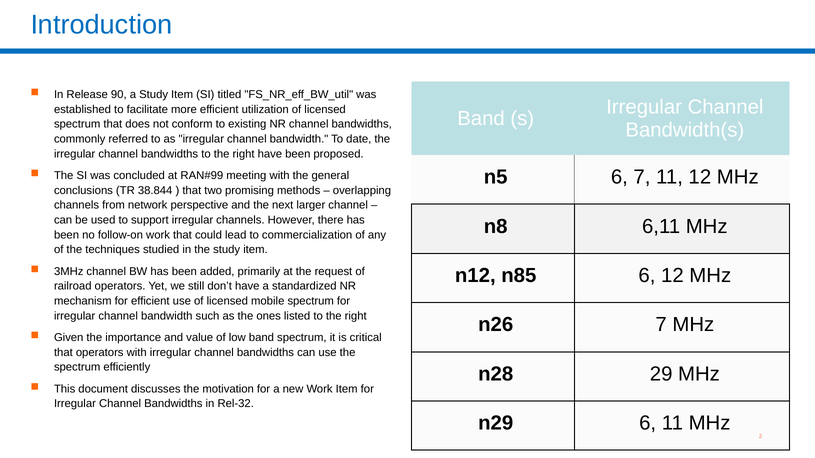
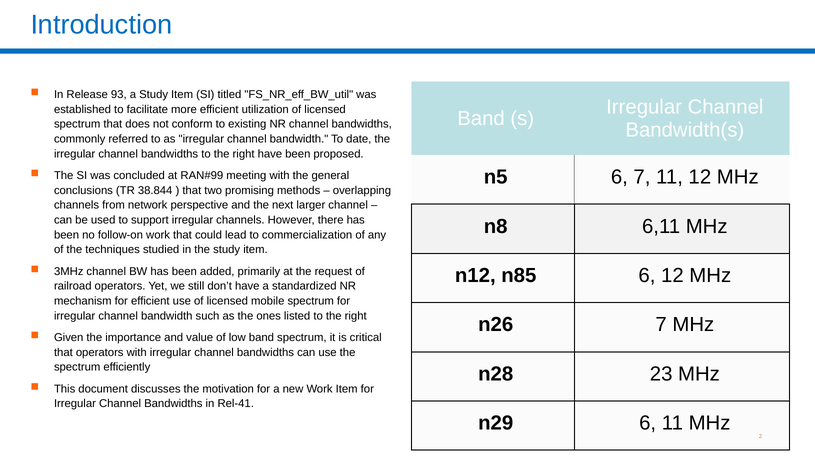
90: 90 -> 93 (119, 95)
29: 29 -> 23 (661, 374)
Rel-32: Rel-32 -> Rel-41 (236, 404)
